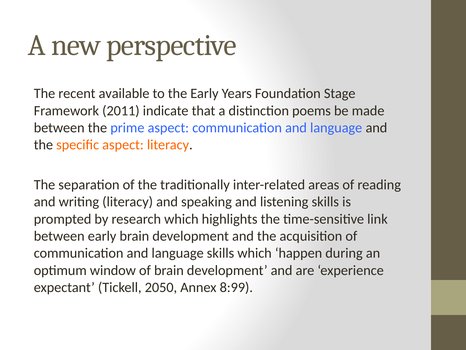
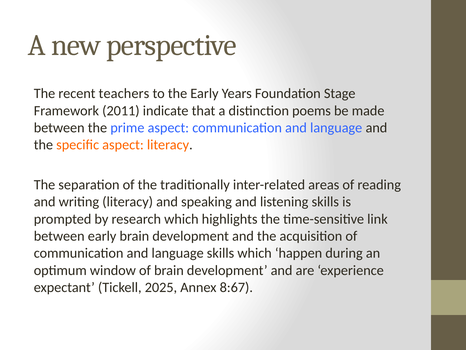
available: available -> teachers (124, 93)
2050: 2050 -> 2025 (161, 287)
8:99: 8:99 -> 8:67 (236, 287)
